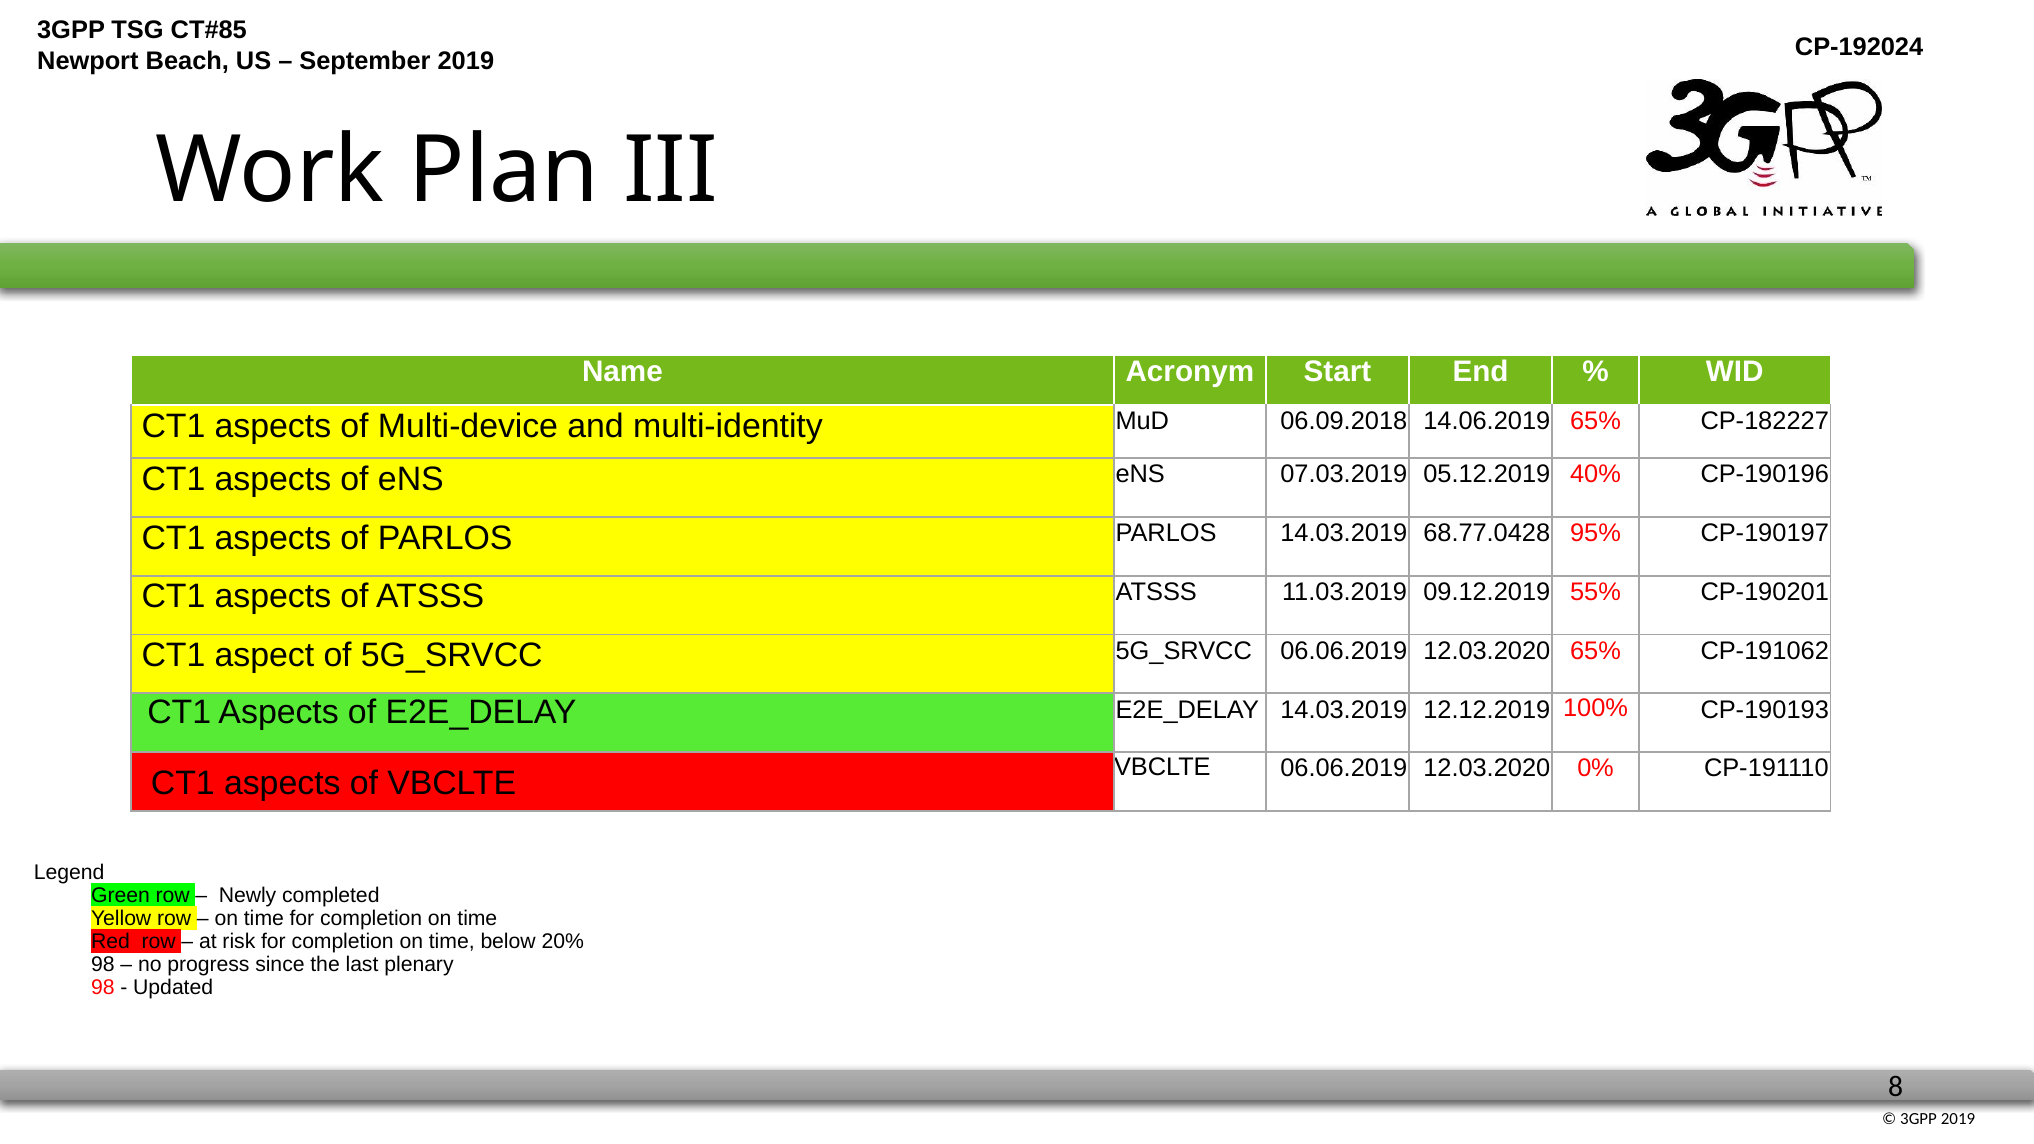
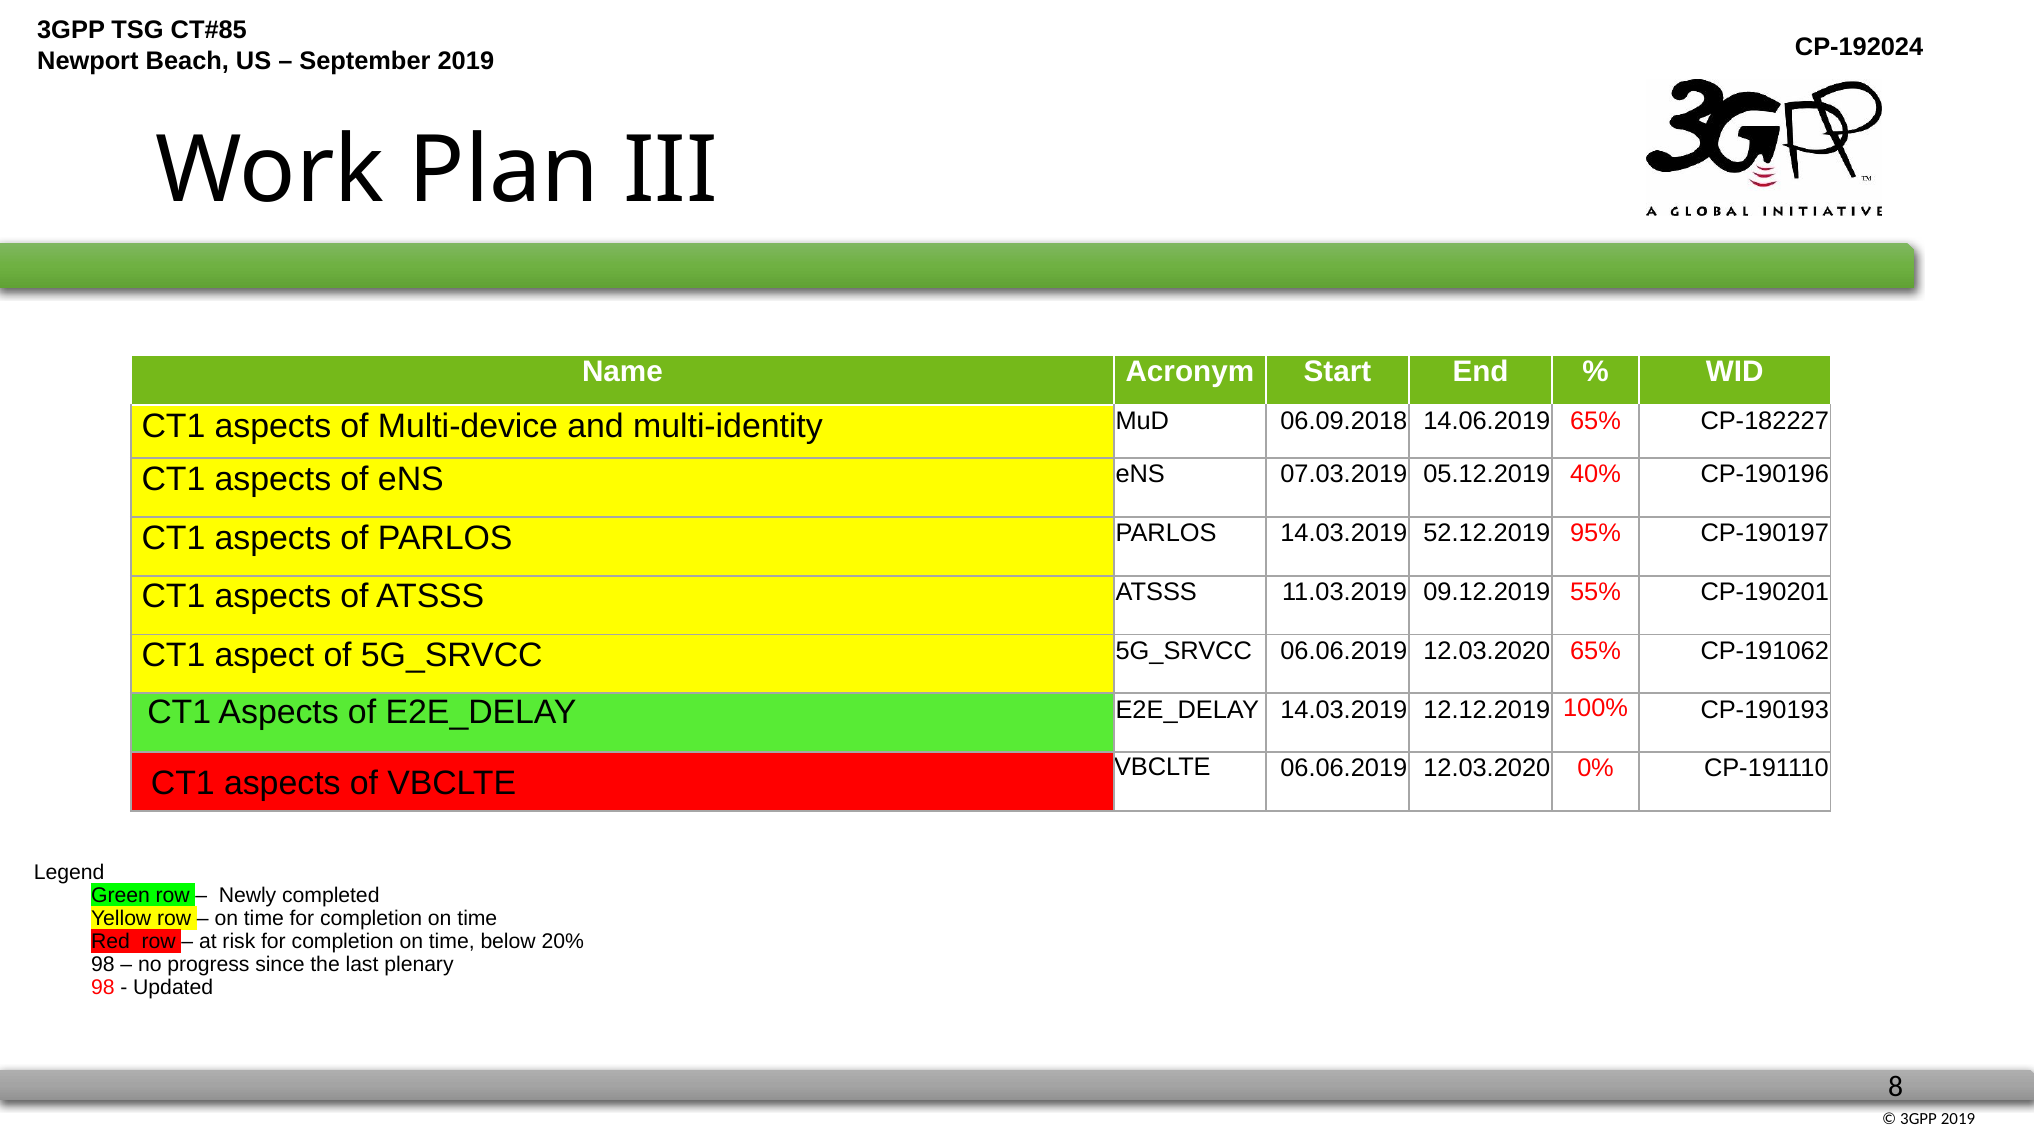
68.77.0428: 68.77.0428 -> 52.12.2019 (1487, 533)
